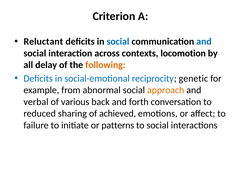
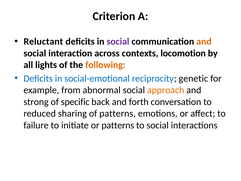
social colour: blue -> purple (118, 41)
and colour: blue -> orange (204, 41)
delay: delay -> lights (46, 65)
verbal: verbal -> strong (36, 102)
various: various -> specific (75, 102)
of achieved: achieved -> patterns (118, 113)
